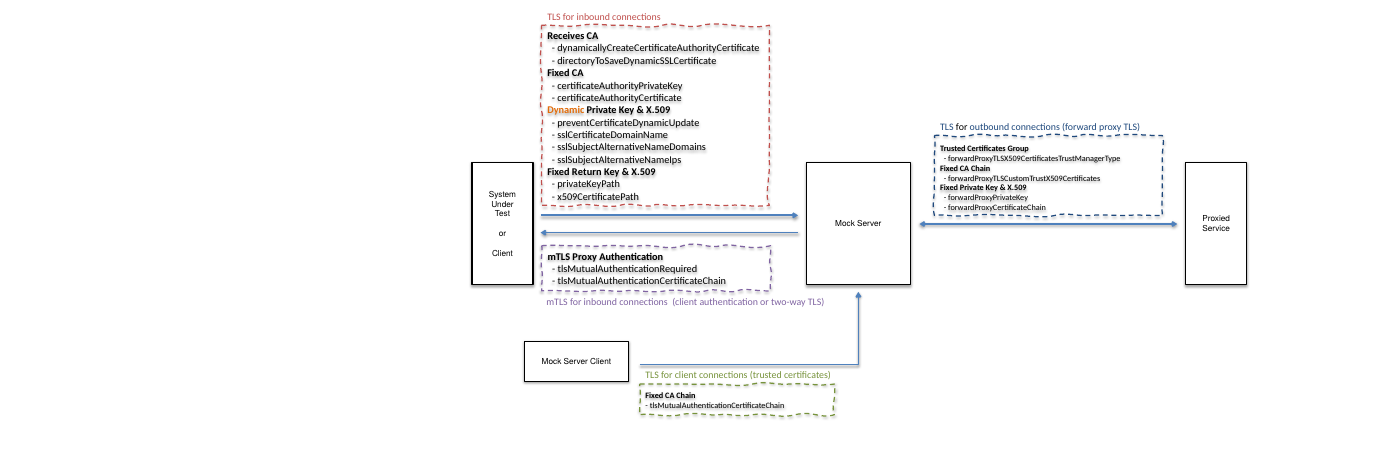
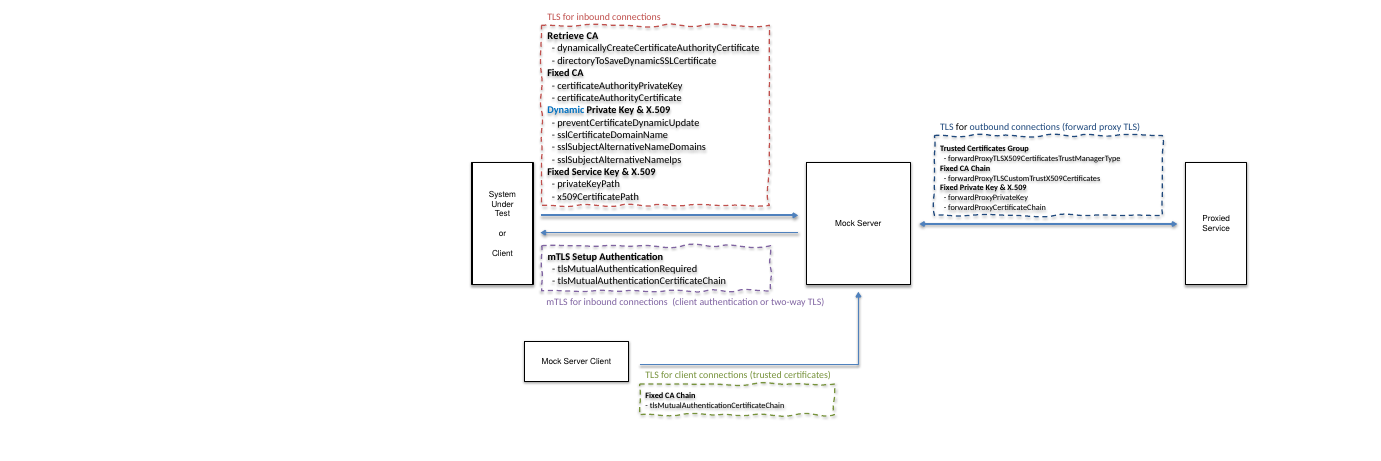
Receives: Receives -> Retrieve (566, 36)
Dynamic colour: orange -> blue (566, 110)
Fixed Return: Return -> Service (587, 172)
mTLS Proxy: Proxy -> Setup (585, 256)
